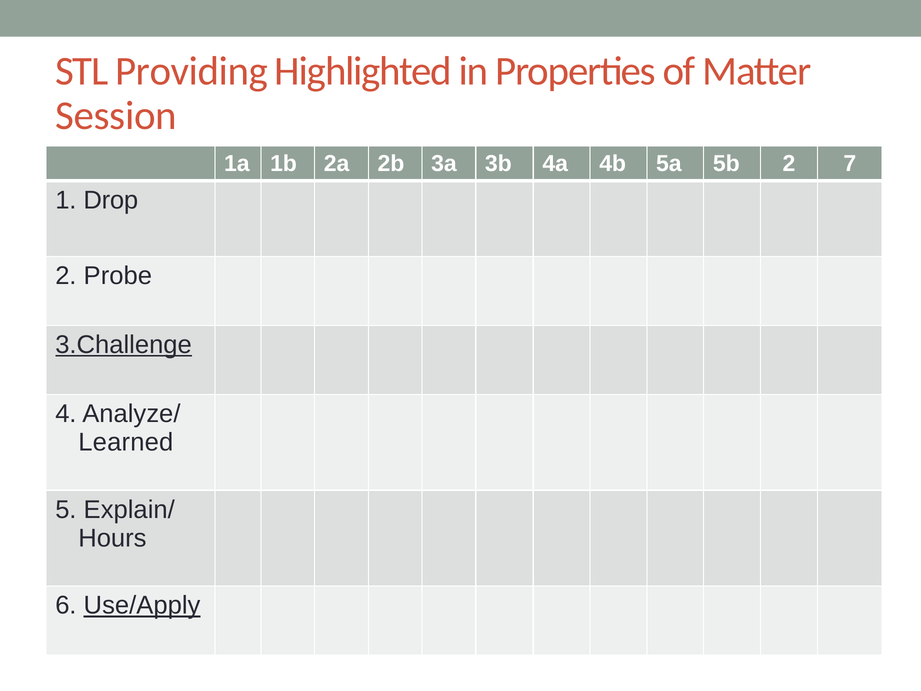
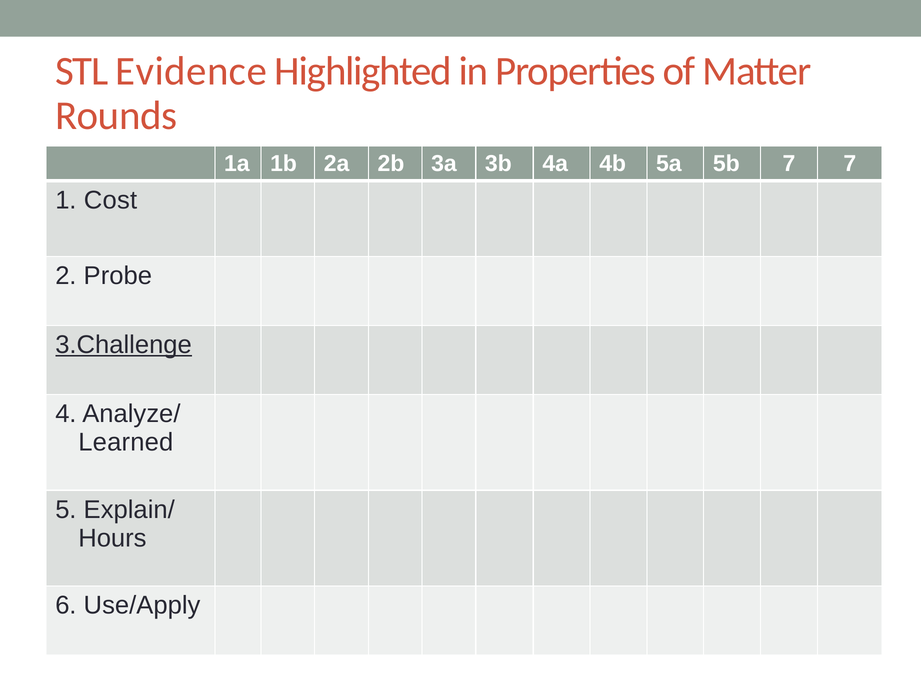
Providing: Providing -> Evidence (191, 71)
Session: Session -> Rounds (116, 116)
5b 2: 2 -> 7 (789, 164)
Drop: Drop -> Cost (111, 200)
Use/Apply underline: present -> none (142, 605)
